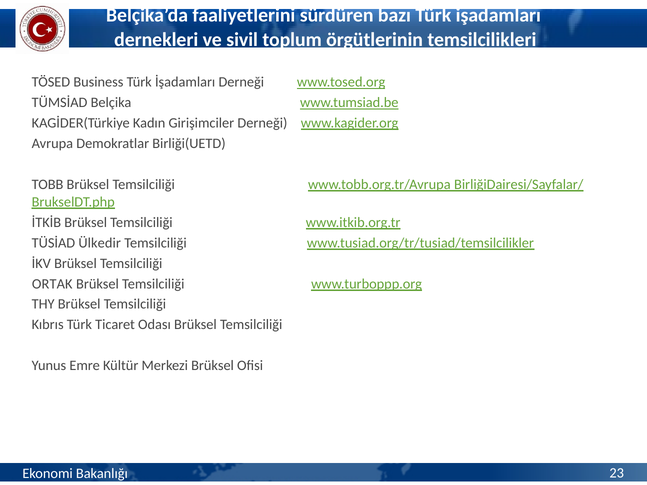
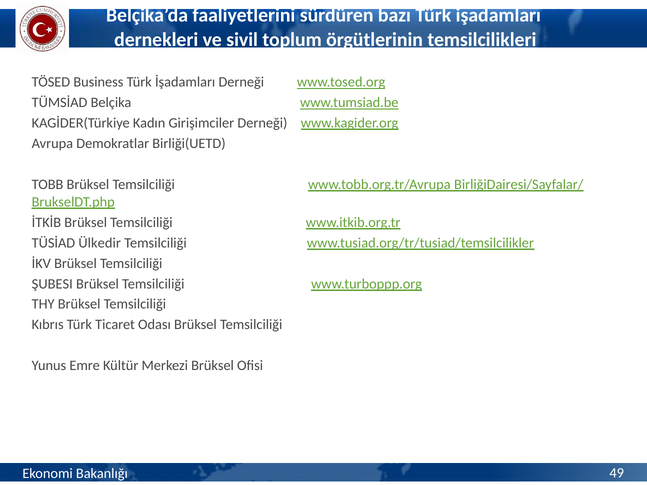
ORTAK: ORTAK -> ŞUBESI (52, 284)
23: 23 -> 49 (617, 473)
